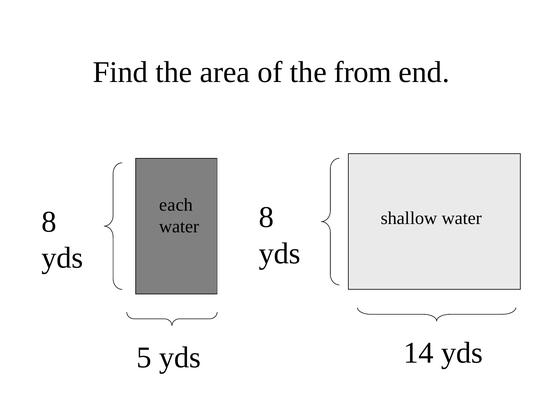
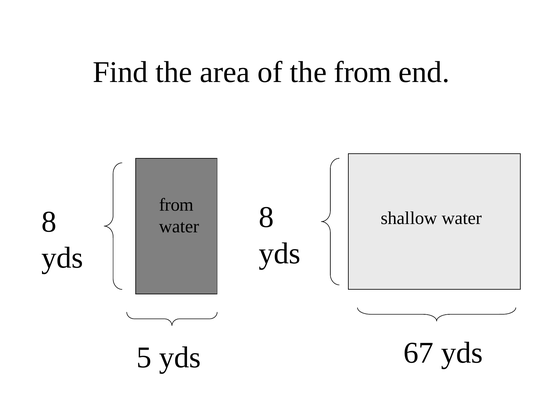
each: each -> from (176, 205)
14: 14 -> 67 (418, 353)
